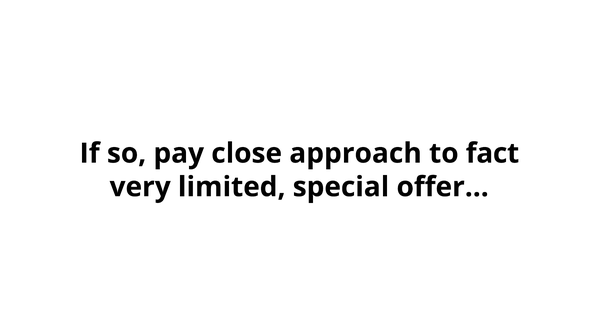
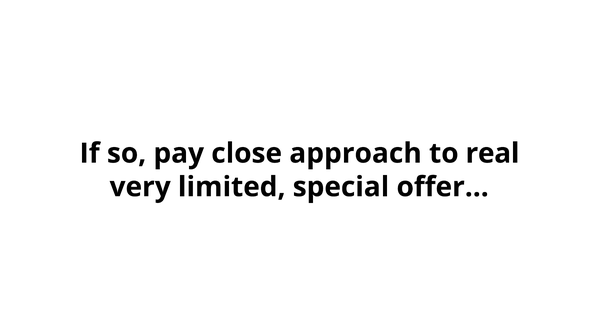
fact: fact -> real (492, 153)
